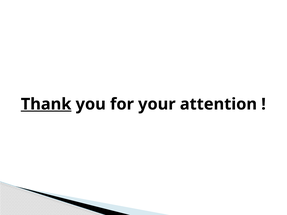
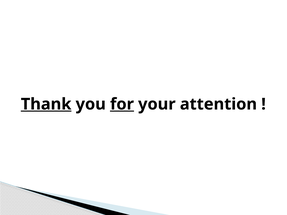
for underline: none -> present (122, 104)
